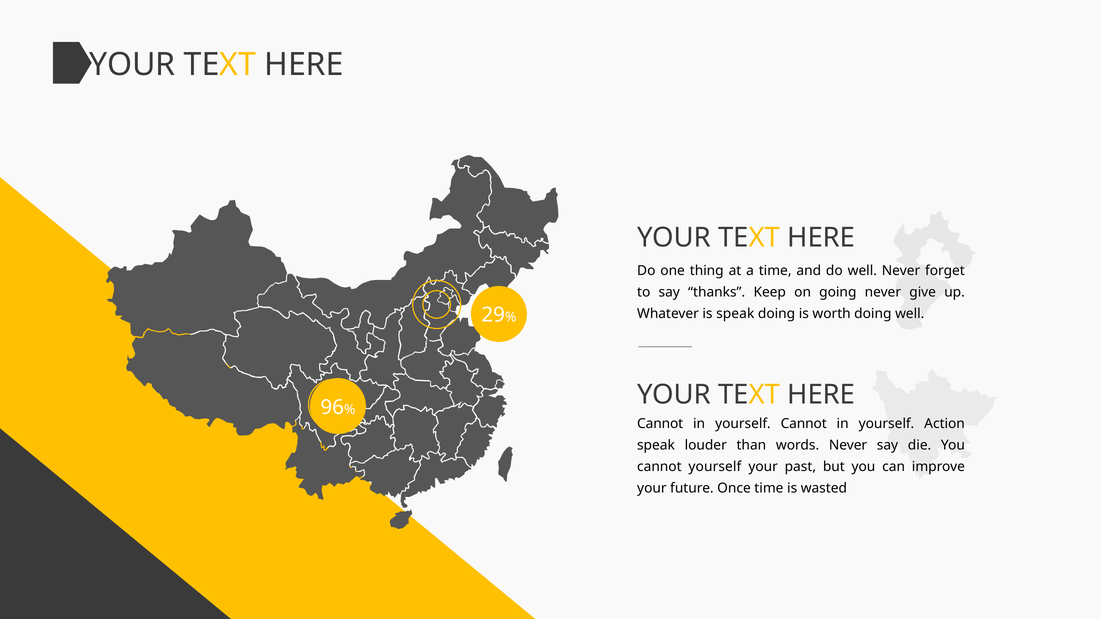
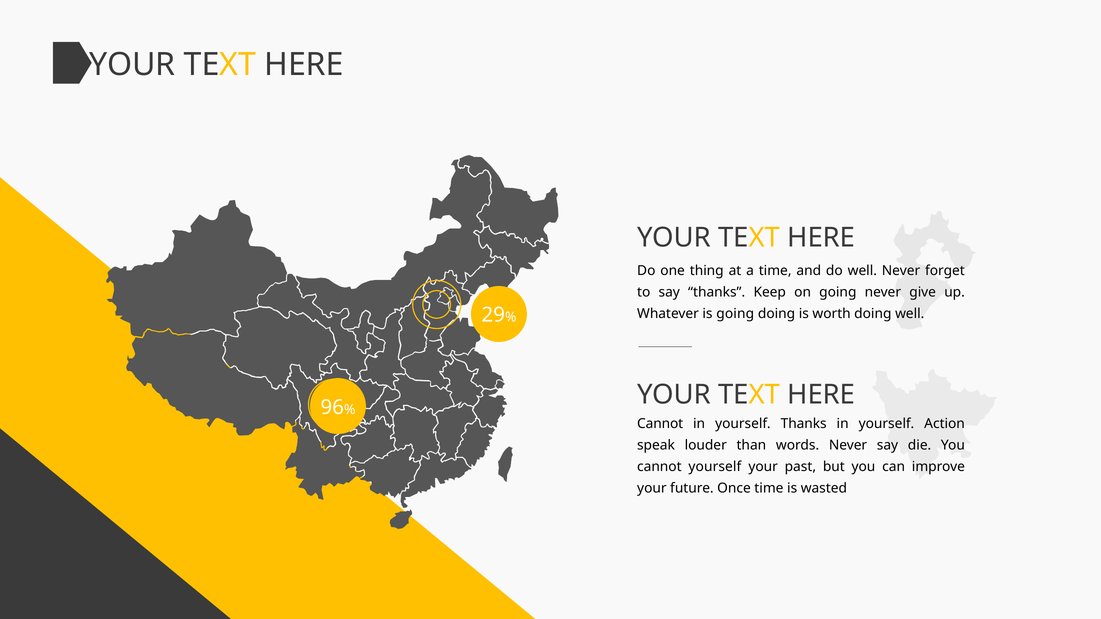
is speak: speak -> going (735, 314)
yourself Cannot: Cannot -> Thanks (804, 424)
